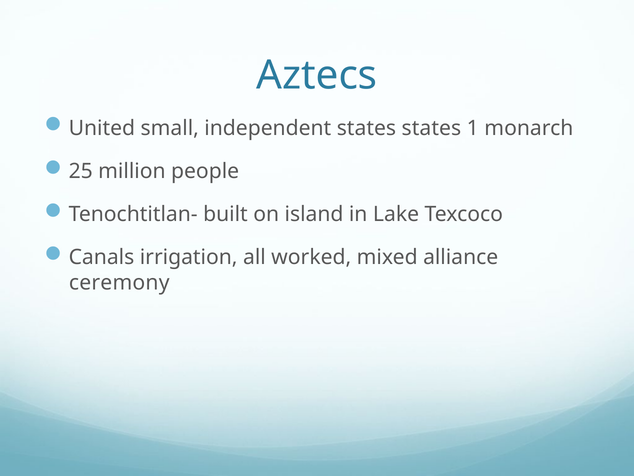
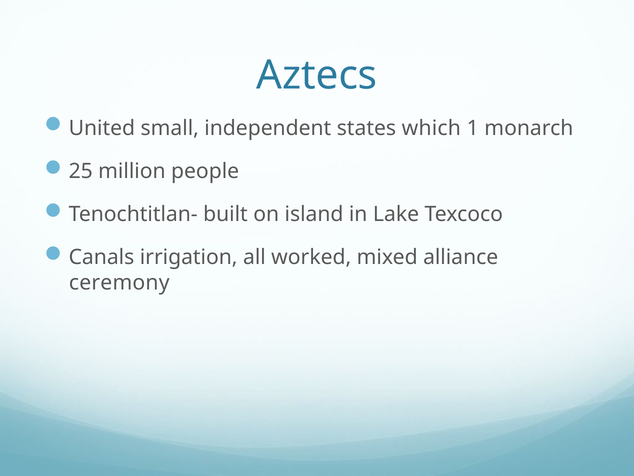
states states: states -> which (431, 128)
